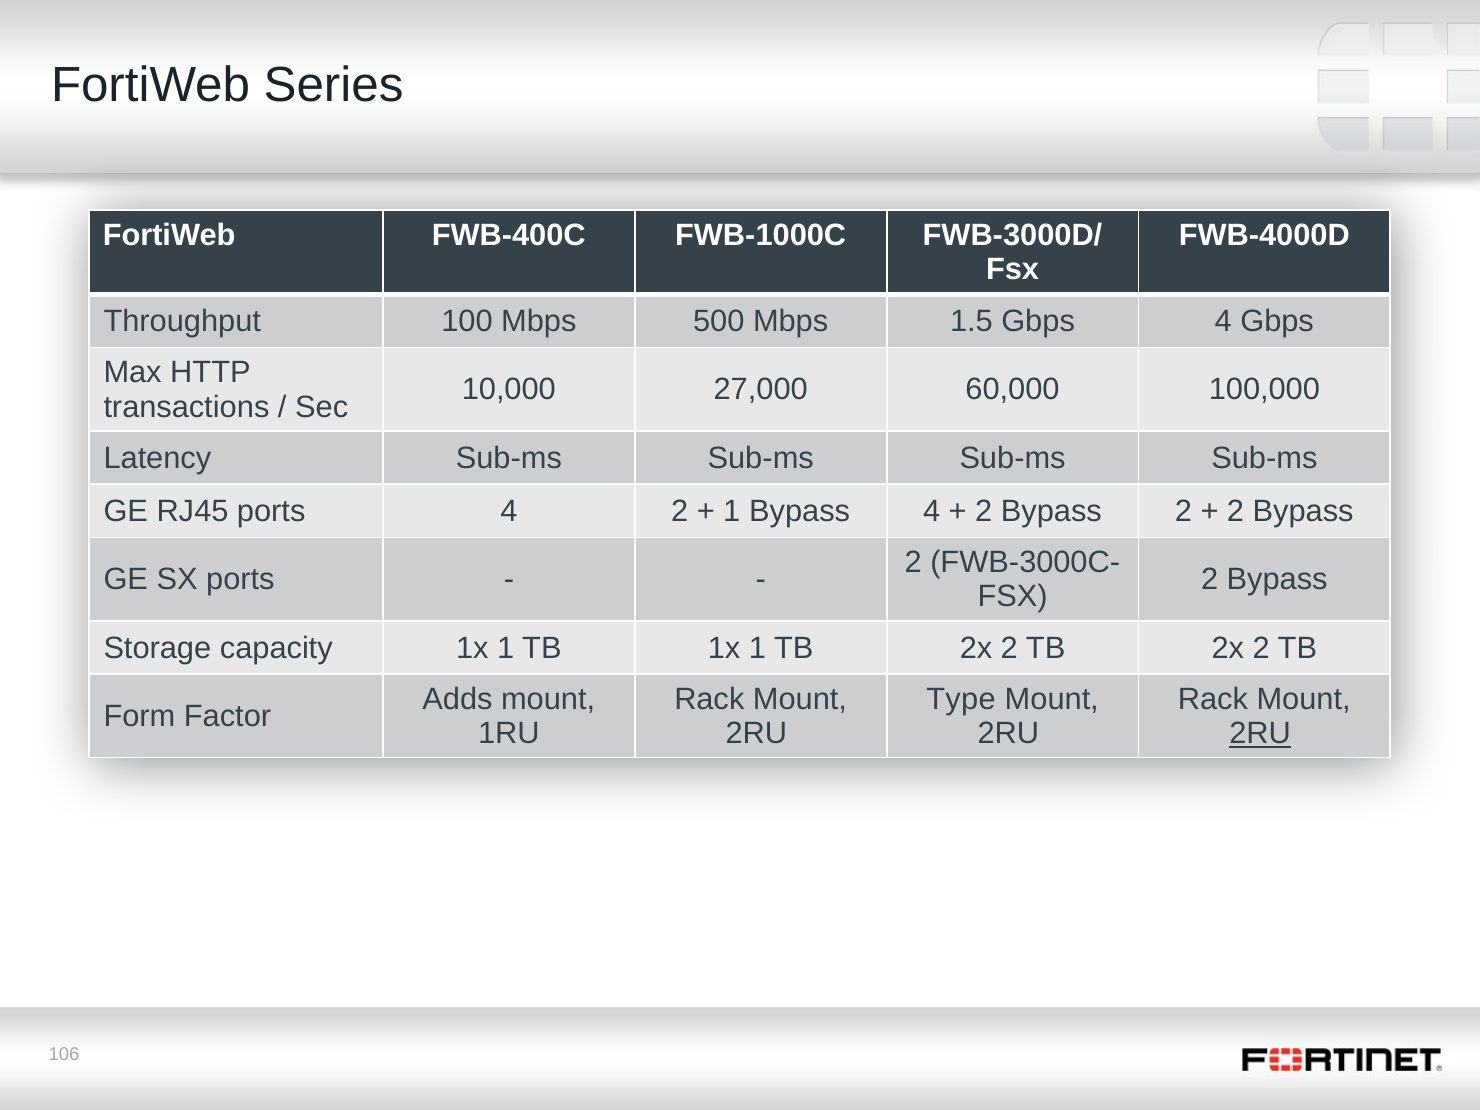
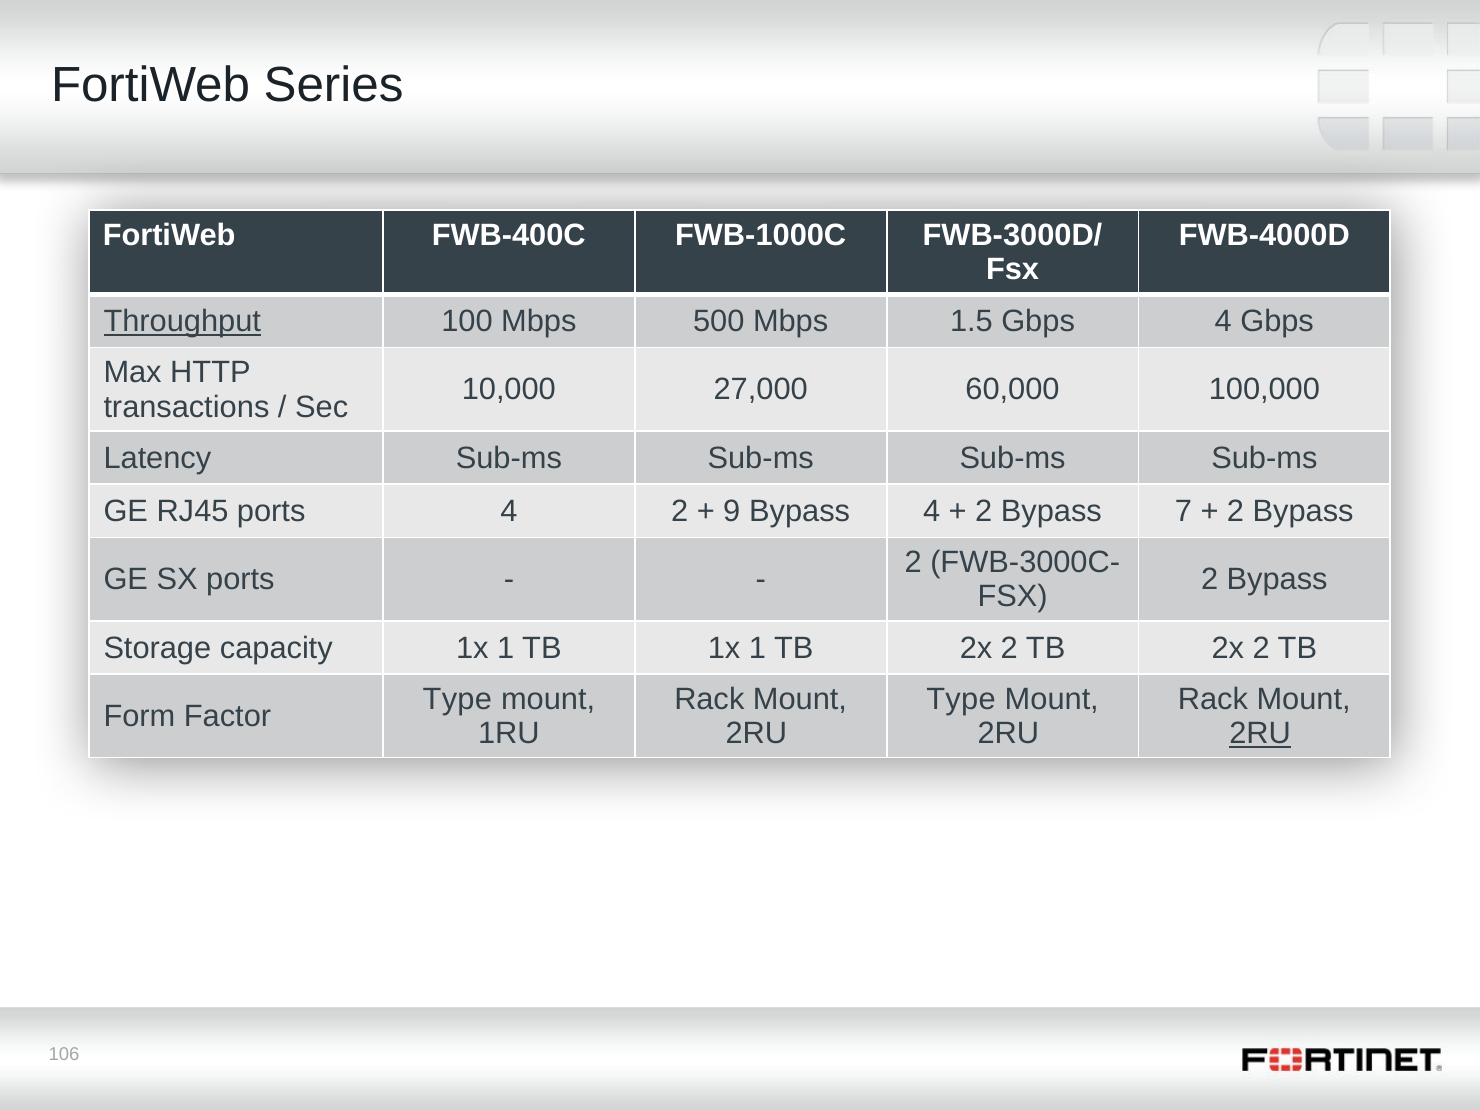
Throughput underline: none -> present (182, 321)
1: 1 -> 9 (732, 511)
Bypass 2: 2 -> 7 (1183, 511)
Adds: Adds -> Type (457, 699)
